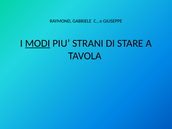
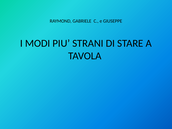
MODI underline: present -> none (38, 43)
